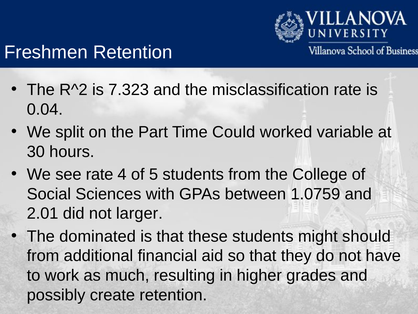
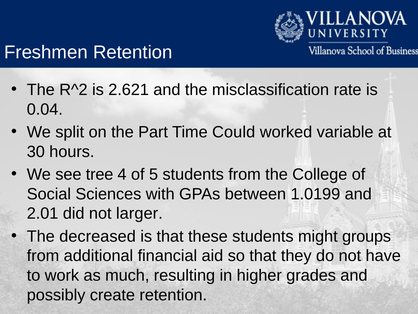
7.323: 7.323 -> 2.621 (129, 90)
see rate: rate -> tree (100, 174)
1.0759: 1.0759 -> 1.0199 (315, 194)
dominated: dominated -> decreased (98, 236)
should: should -> groups (367, 236)
